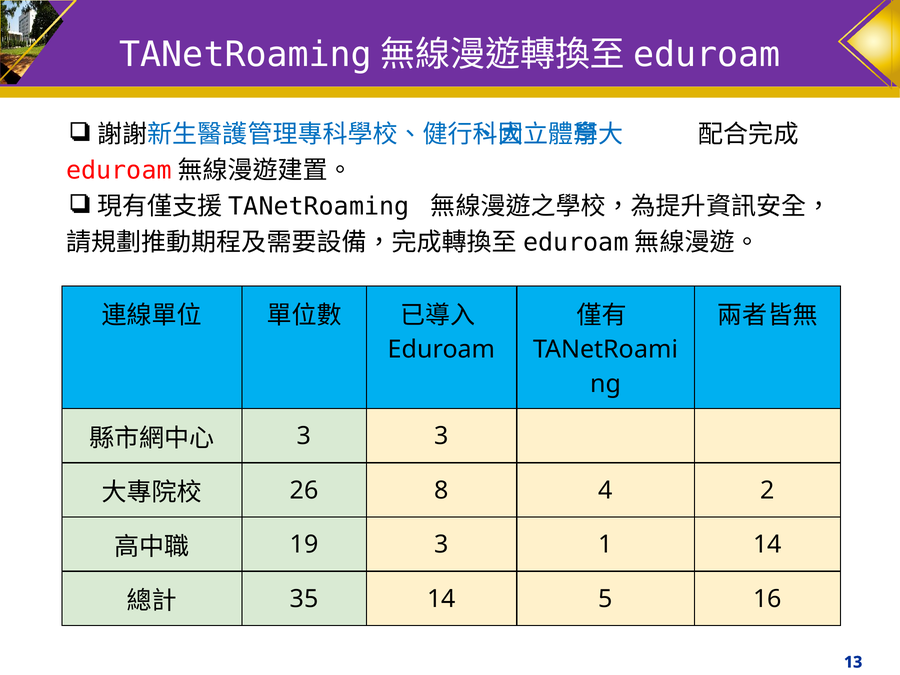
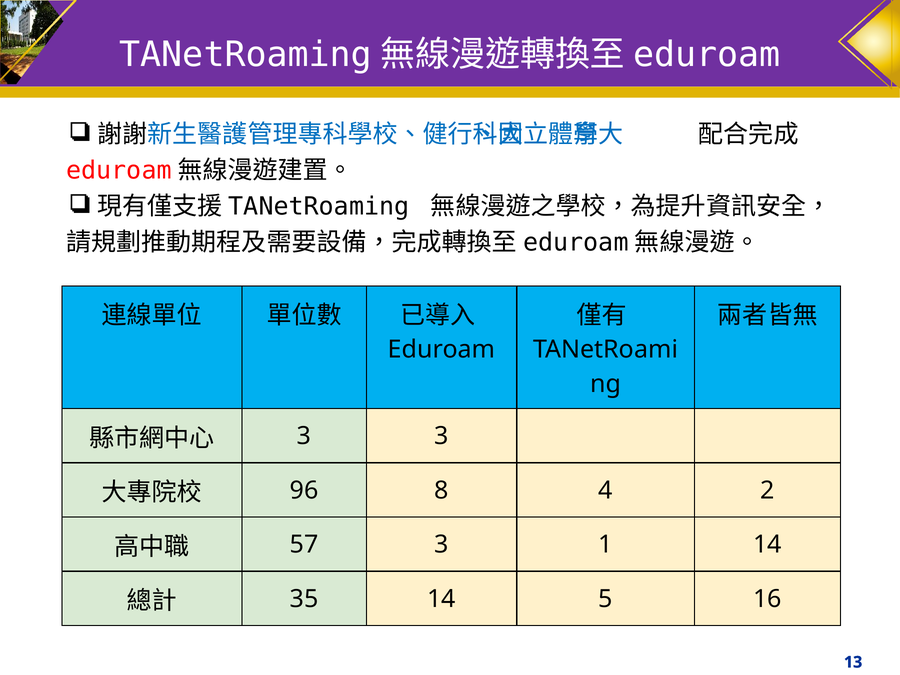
26: 26 -> 96 (304, 490)
19: 19 -> 57 (304, 545)
